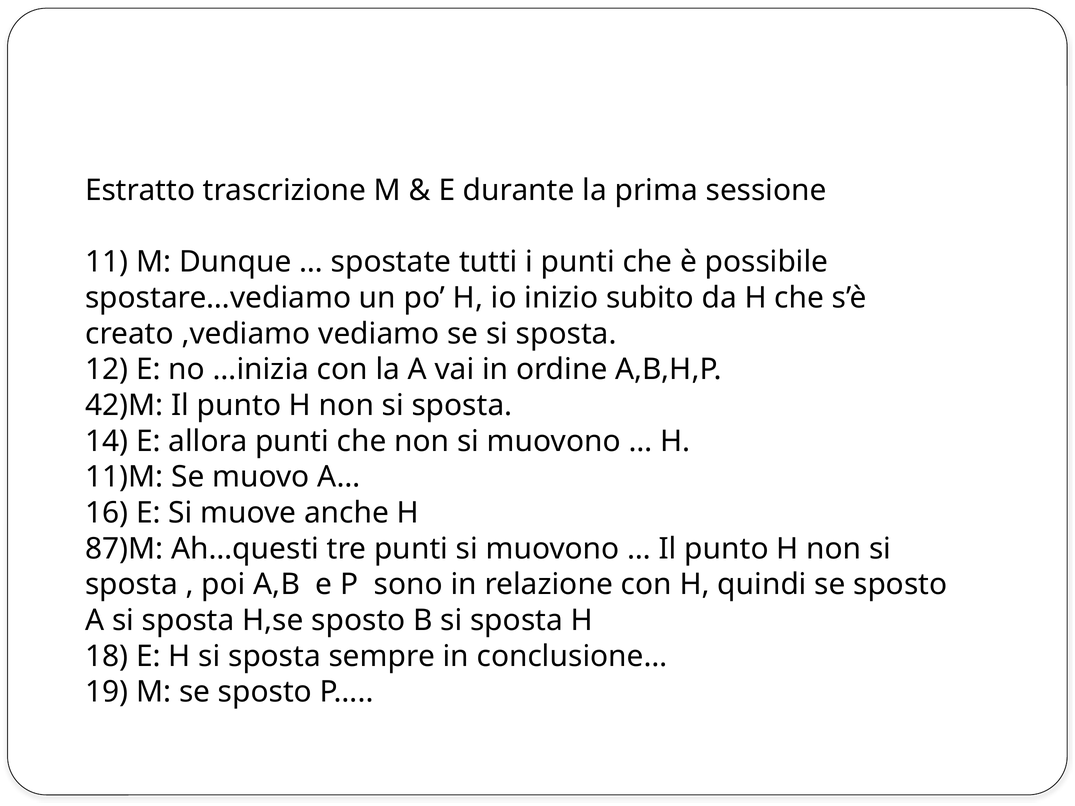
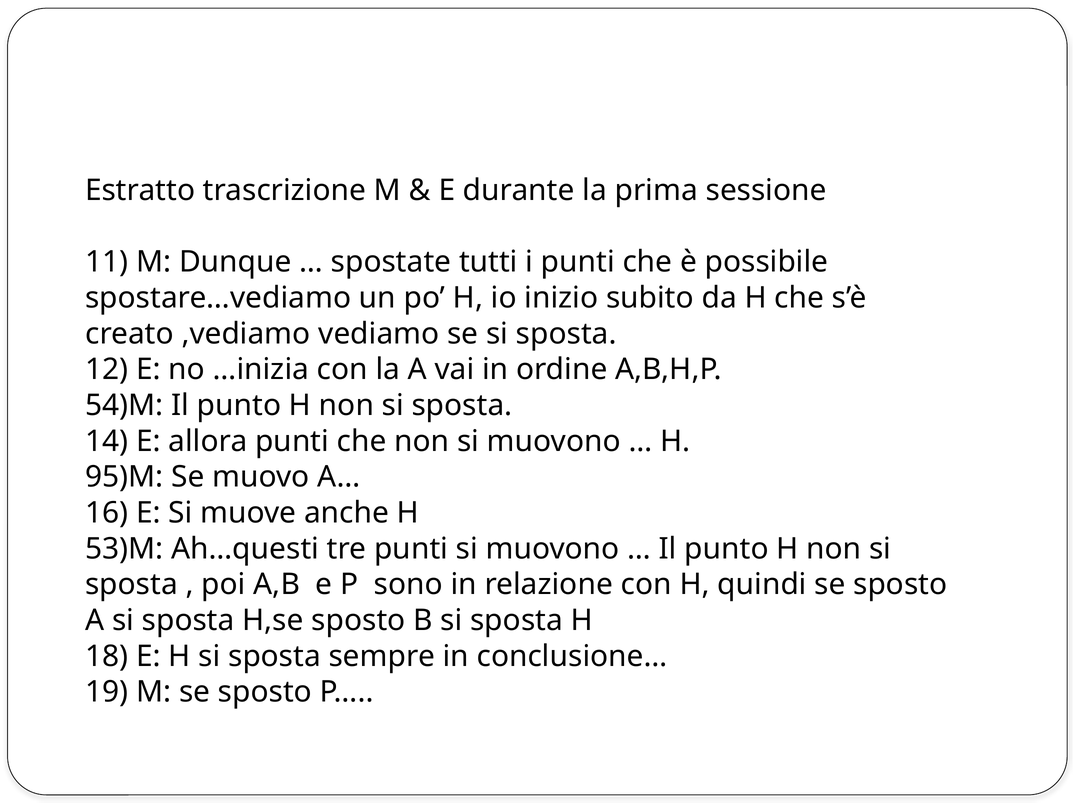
42)M: 42)M -> 54)M (124, 406)
11)M: 11)M -> 95)M (124, 477)
87)M: 87)M -> 53)M (124, 549)
